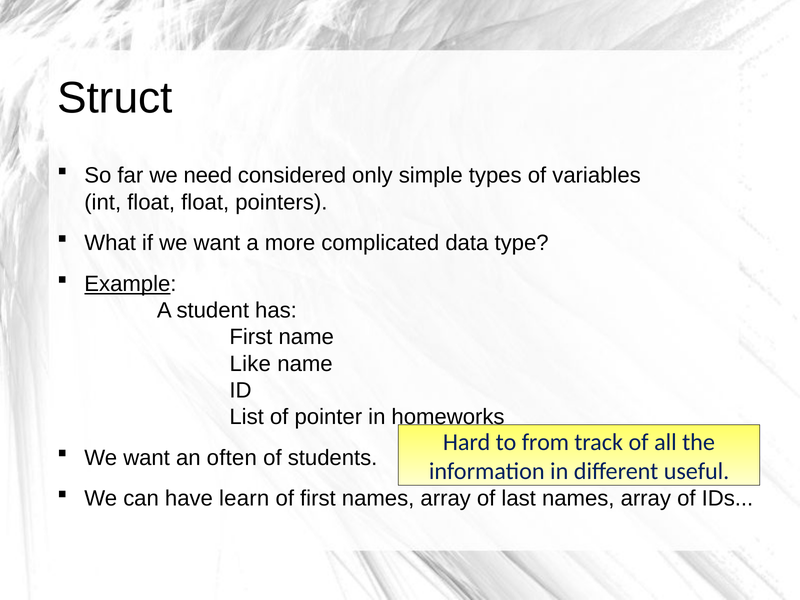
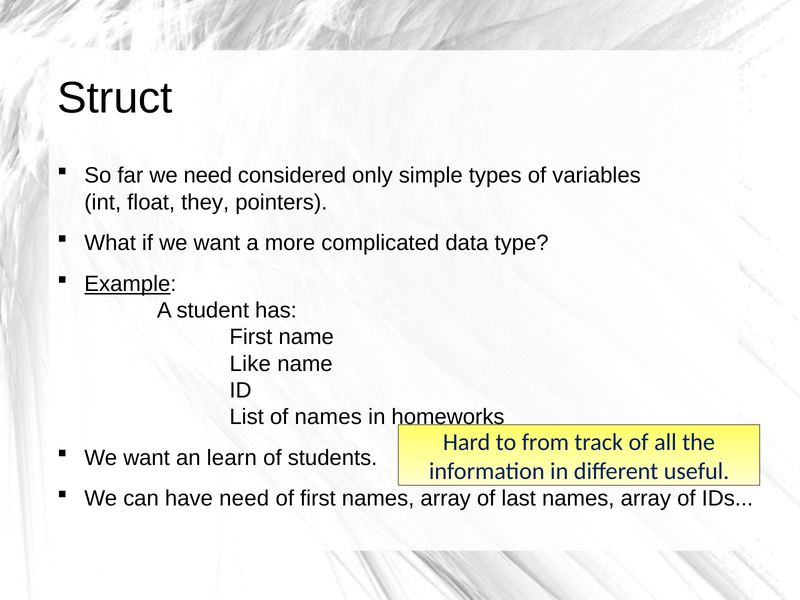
float float: float -> they (205, 202)
of pointer: pointer -> names (328, 417)
often: often -> learn (232, 458)
have learn: learn -> need (244, 499)
